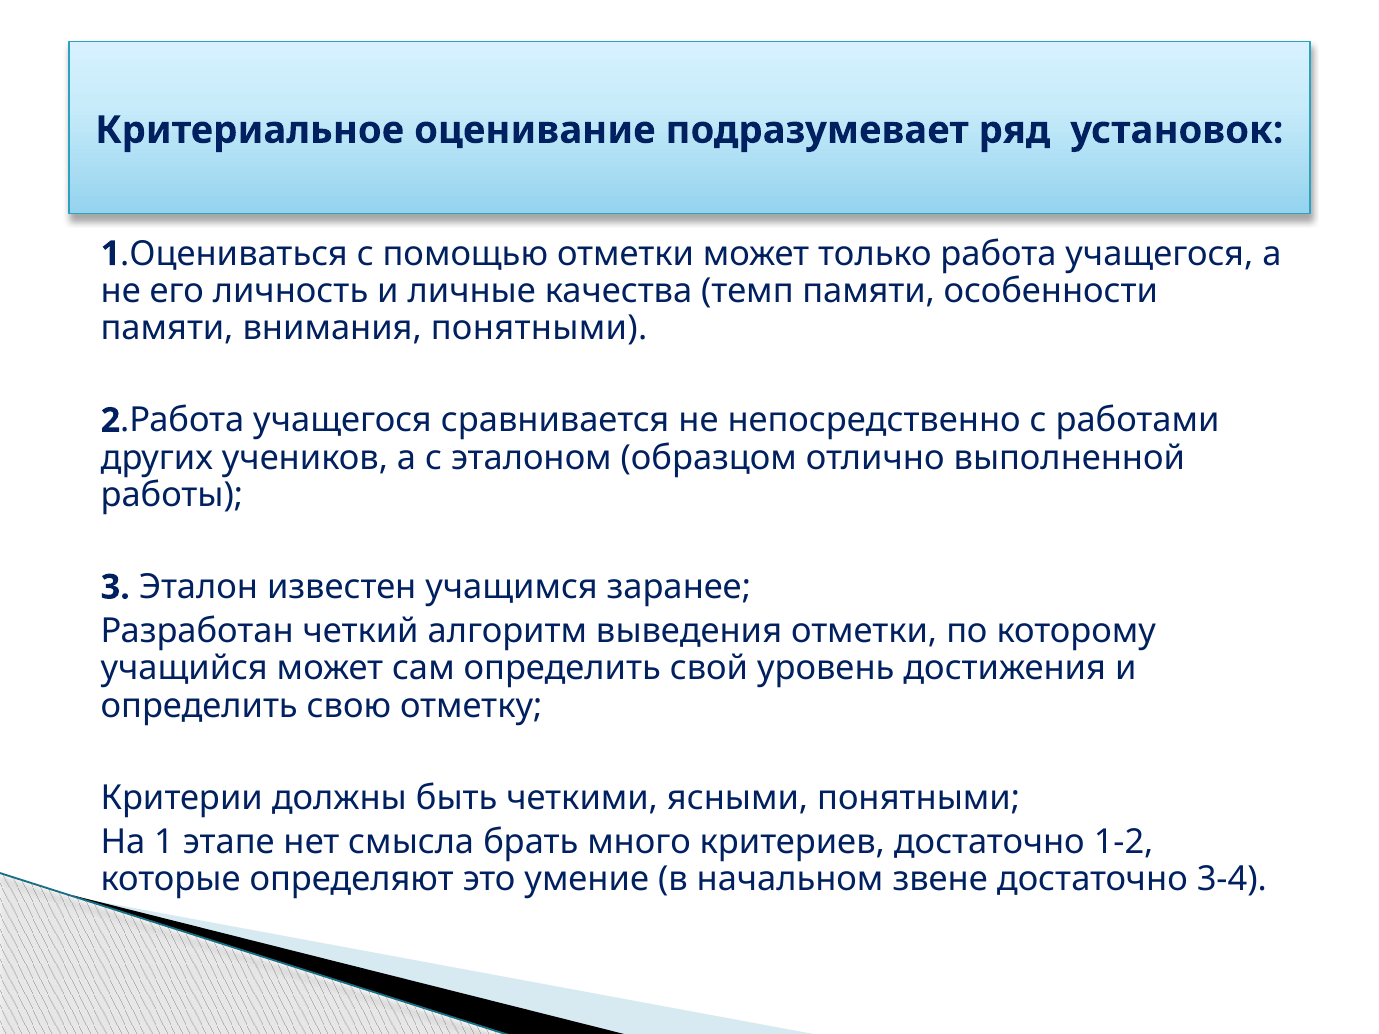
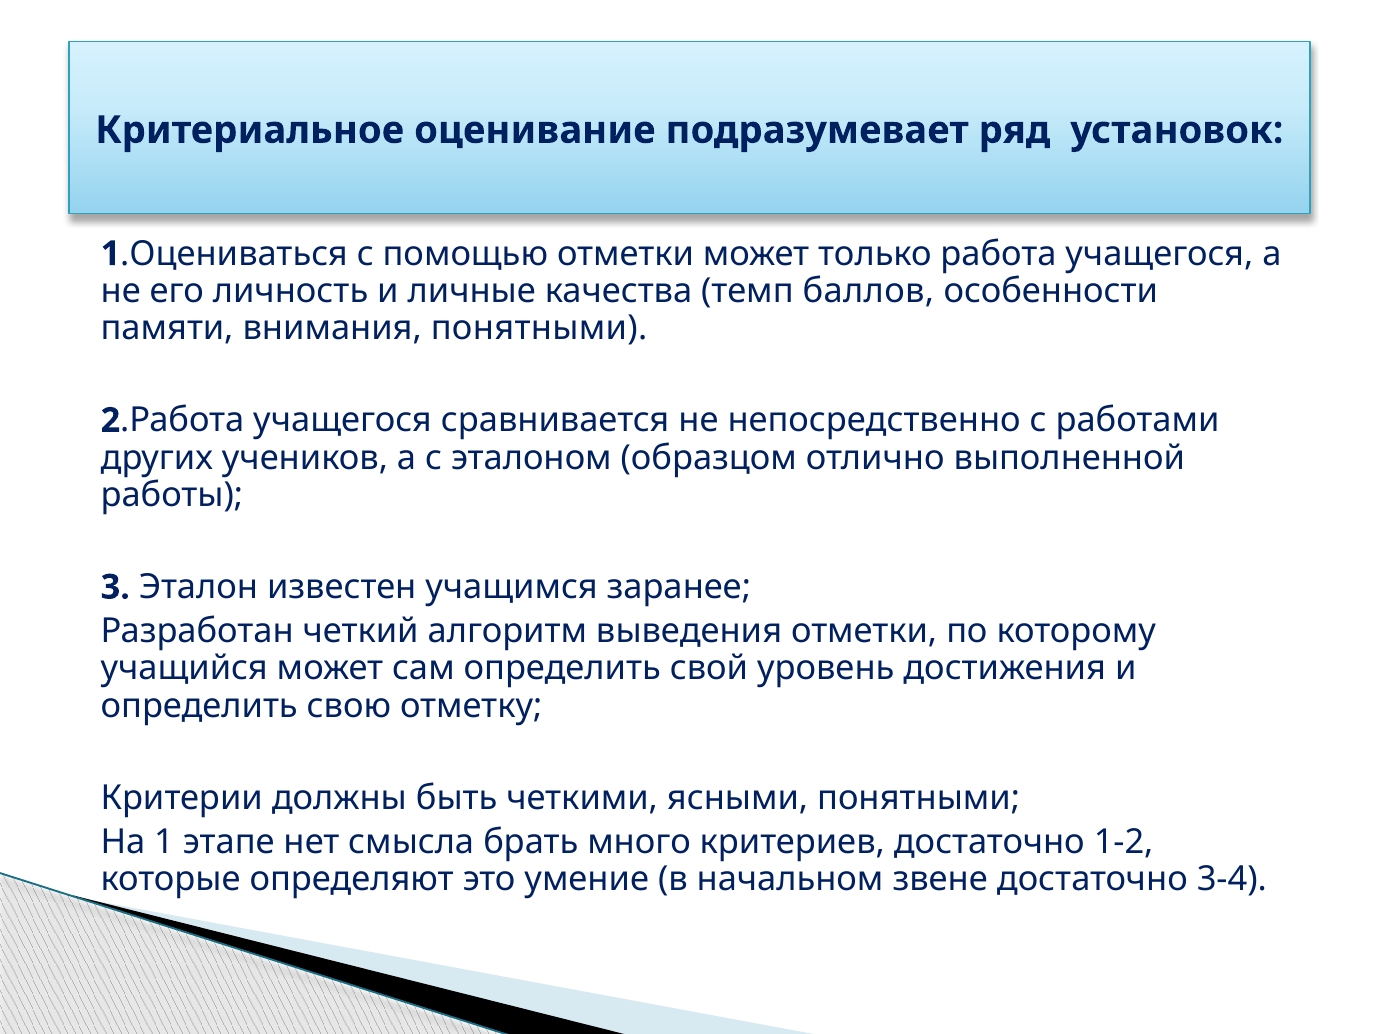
темп памяти: памяти -> баллов (868, 291)
